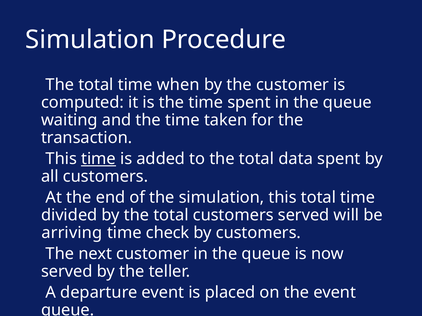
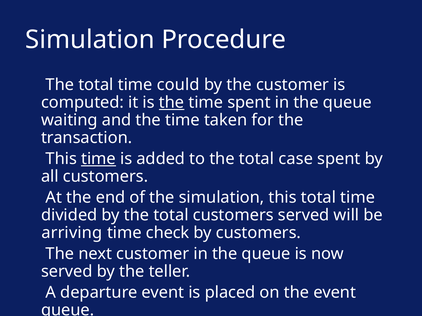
when: when -> could (178, 85)
the underline: none -> present (172, 102)
data: data -> case (296, 159)
